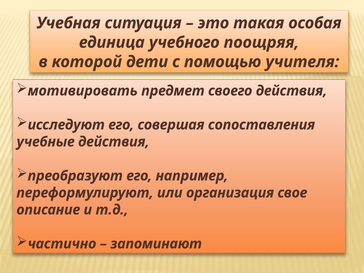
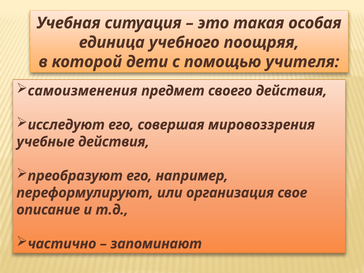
мотивировать: мотивировать -> самоизменения (83, 91)
сопоставления: сопоставления -> мировоззрения (262, 125)
